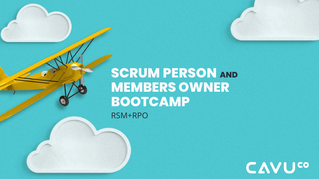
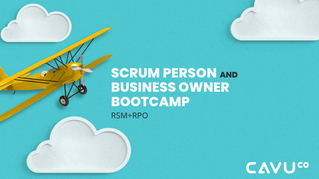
MEMBERS: MEMBERS -> BUSINESS (144, 88)
